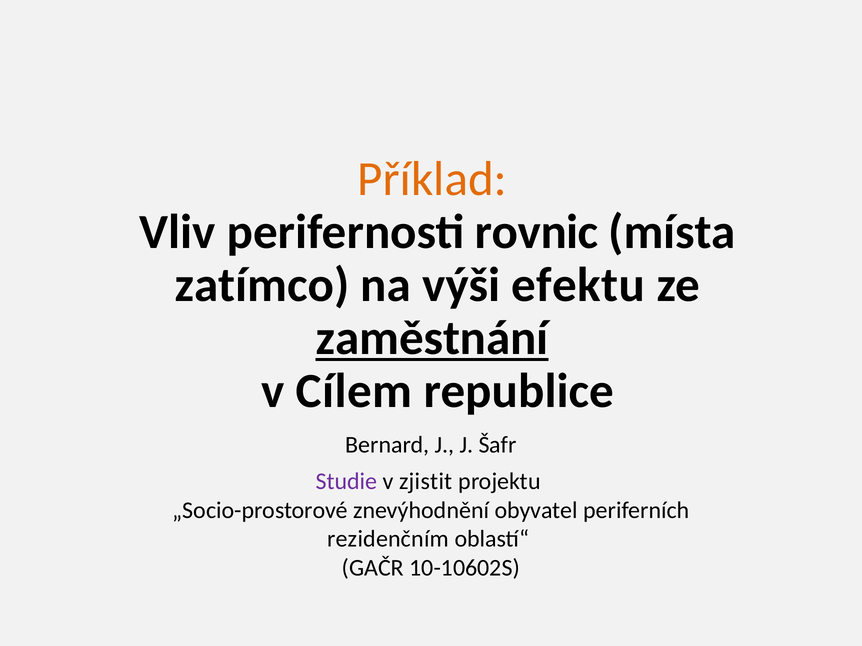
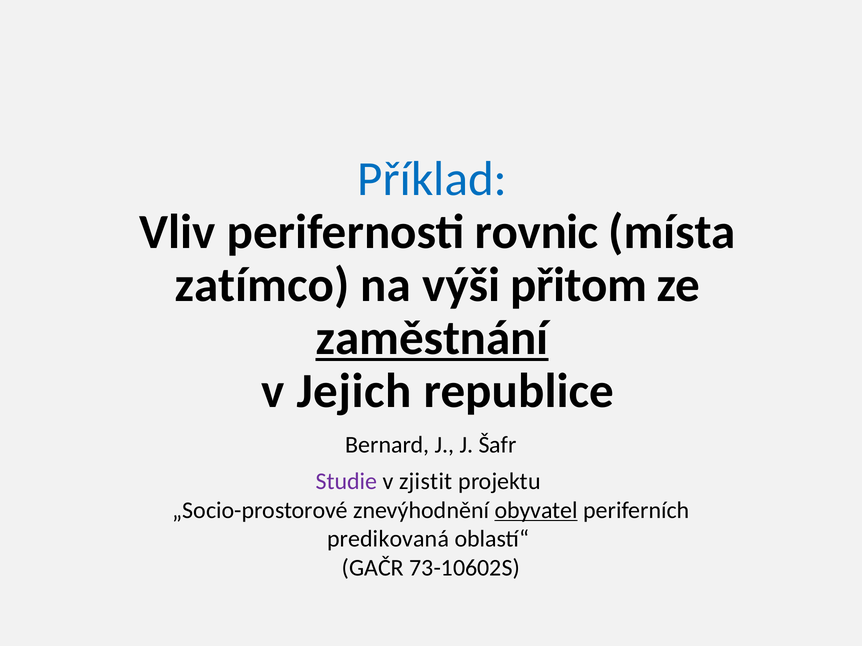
Příklad colour: orange -> blue (432, 179)
efektu: efektu -> přitom (579, 285)
Cílem: Cílem -> Jejich (354, 391)
obyvatel underline: none -> present (536, 511)
rezidenčním: rezidenčním -> predikovaná (388, 539)
10-10602S: 10-10602S -> 73-10602S (465, 568)
